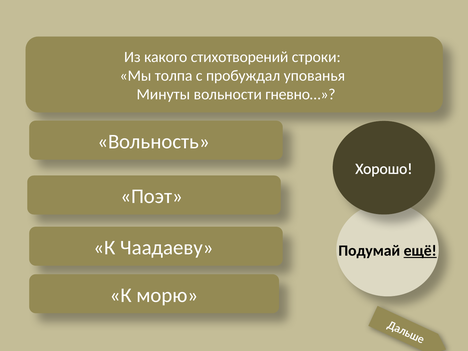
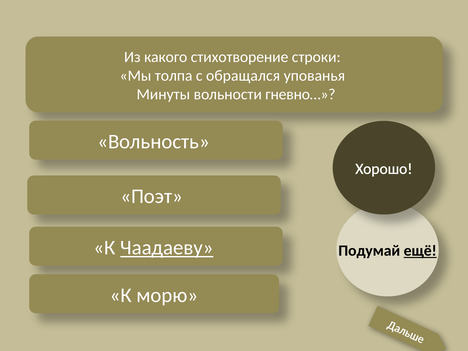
стихотворений: стихотворений -> стихотворение (240, 57)
пробуждал: пробуждал -> обращался (243, 76)
Чаадаеву underline: none -> present (167, 248)
